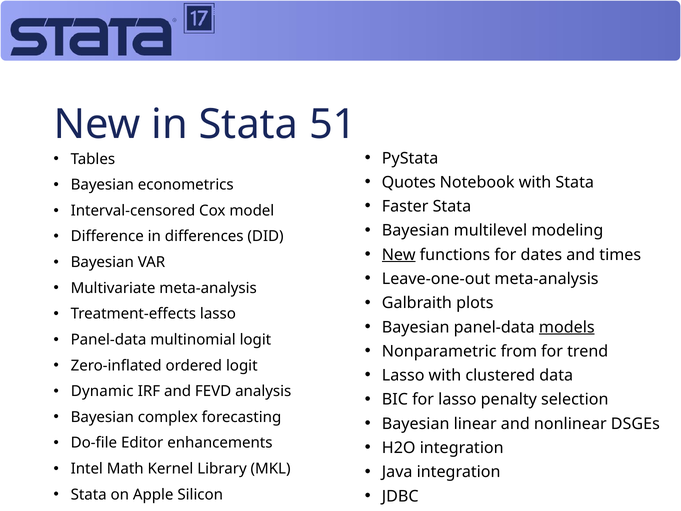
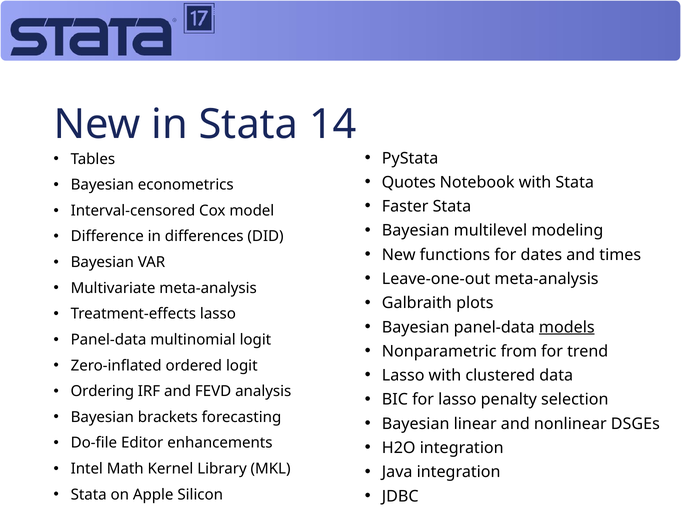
51: 51 -> 14 (333, 125)
New underline: present -> none (399, 255)
Dynamic: Dynamic -> Ordering (102, 391)
complex: complex -> brackets (168, 417)
